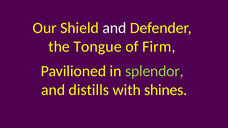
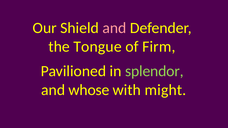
and colour: white -> pink (114, 28)
distills: distills -> whose (89, 90)
shines: shines -> might (165, 90)
